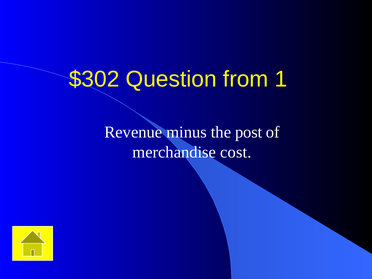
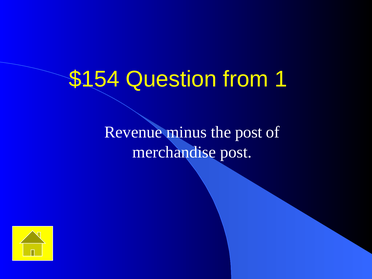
$302: $302 -> $154 (94, 79)
merchandise cost: cost -> post (236, 152)
